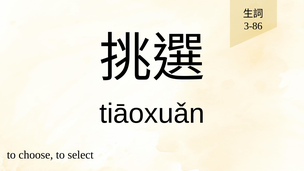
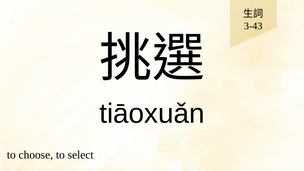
3-86: 3-86 -> 3-43 (253, 26)
